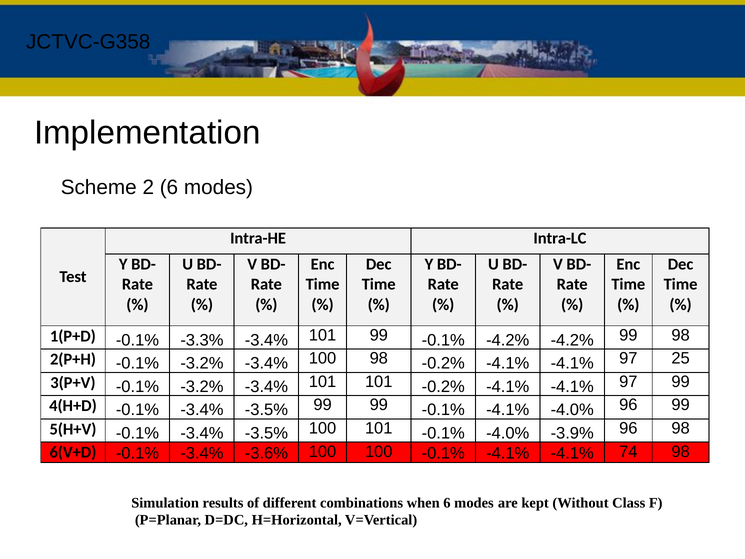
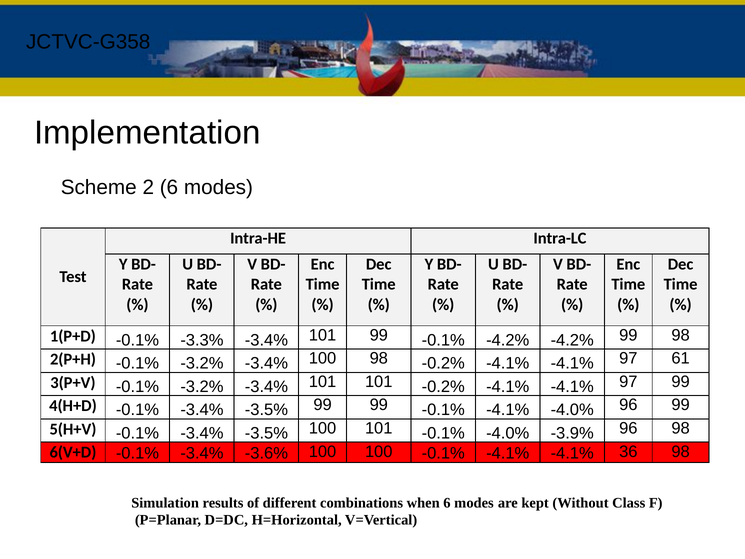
25: 25 -> 61 (681, 358)
74: 74 -> 36 (628, 451)
